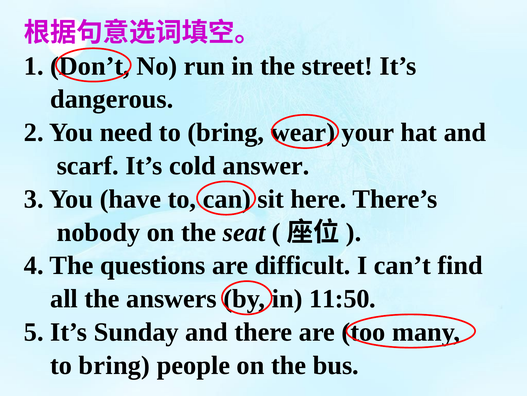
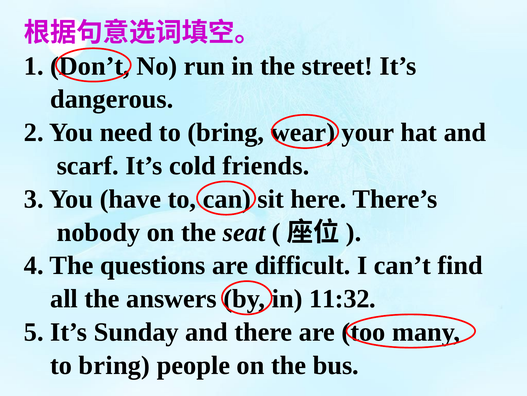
answer: answer -> friends (266, 165)
11:50: 11:50 -> 11:32 (343, 298)
